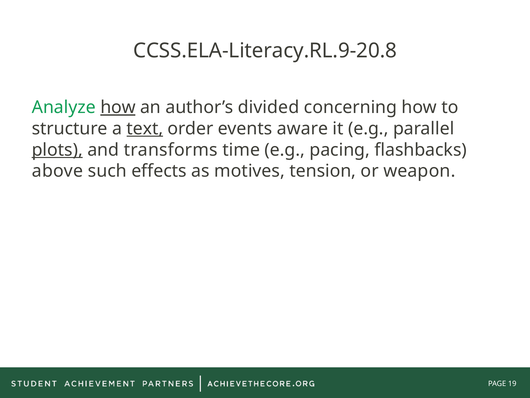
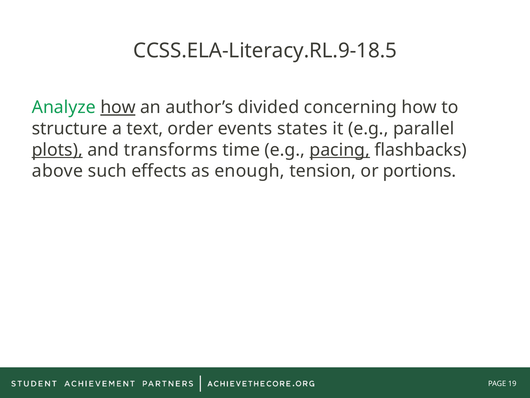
CCSS.ELA-Literacy.RL.9-20.8: CCSS.ELA-Literacy.RL.9-20.8 -> CCSS.ELA-Literacy.RL.9-18.5 (265, 50)
text underline: present -> none (145, 128)
aware: aware -> states (302, 128)
pacing underline: none -> present (340, 150)
motives: motives -> enough (250, 171)
weapon: weapon -> portions (420, 171)
